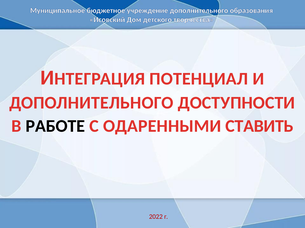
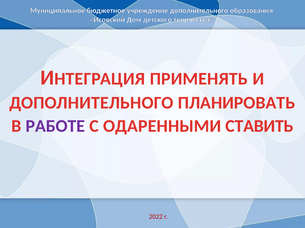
ПОТЕНЦИАЛ: ПОТЕНЦИАЛ -> ПРИМЕНЯТЬ (199, 79)
ДОСТУПНОСТИ: ДОСТУПНОСТИ -> ПЛАНИРОВАТЬ (236, 103)
РАБОТЕ colour: black -> purple (55, 126)
